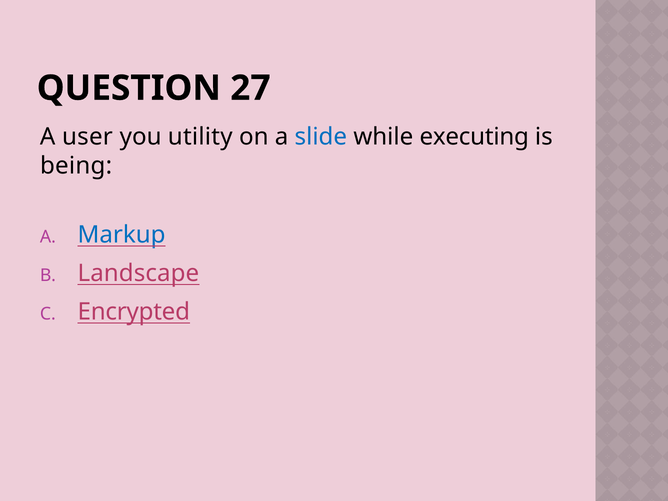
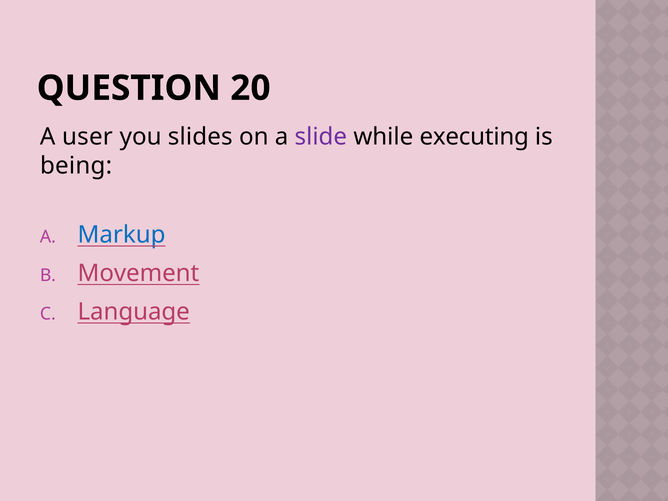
27: 27 -> 20 (250, 88)
utility: utility -> slides (200, 137)
slide colour: blue -> purple (321, 137)
Landscape: Landscape -> Movement (138, 273)
Encrypted: Encrypted -> Language (134, 312)
